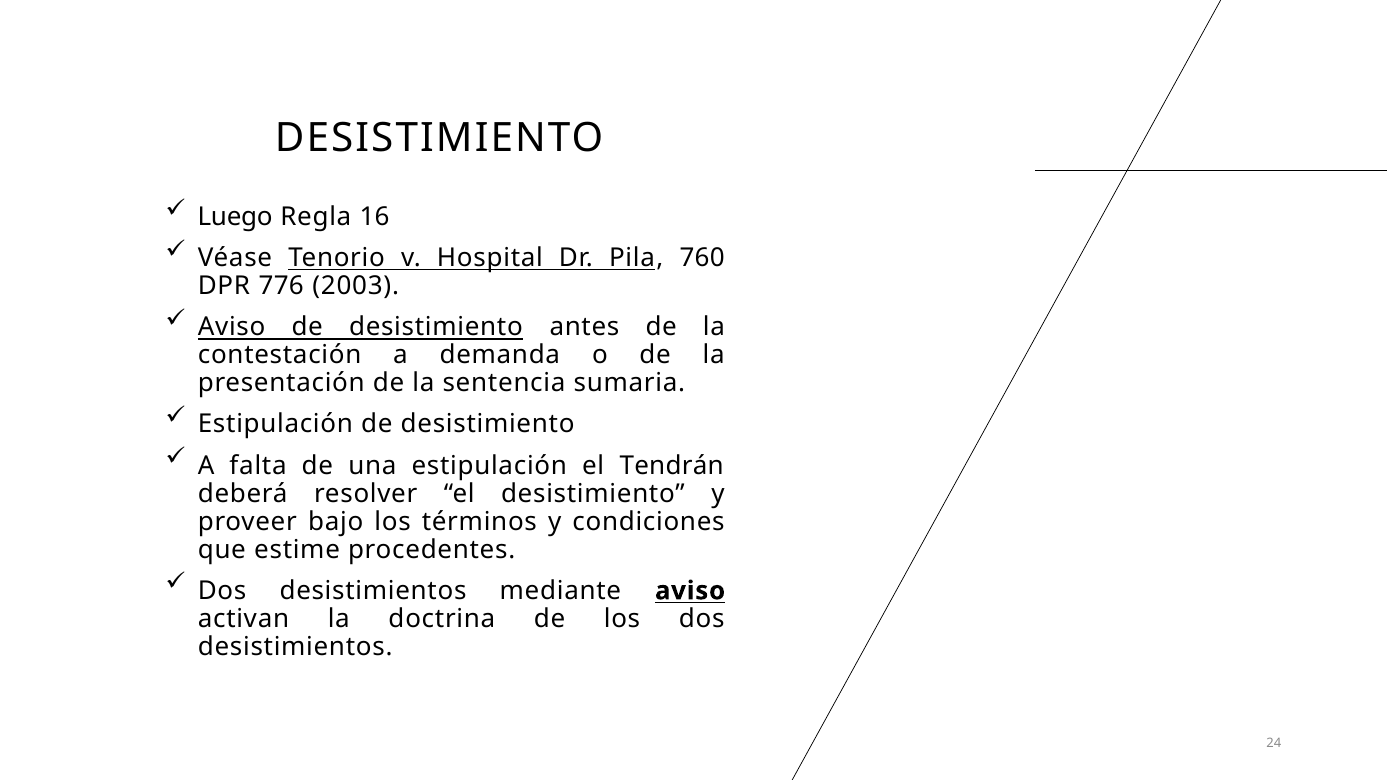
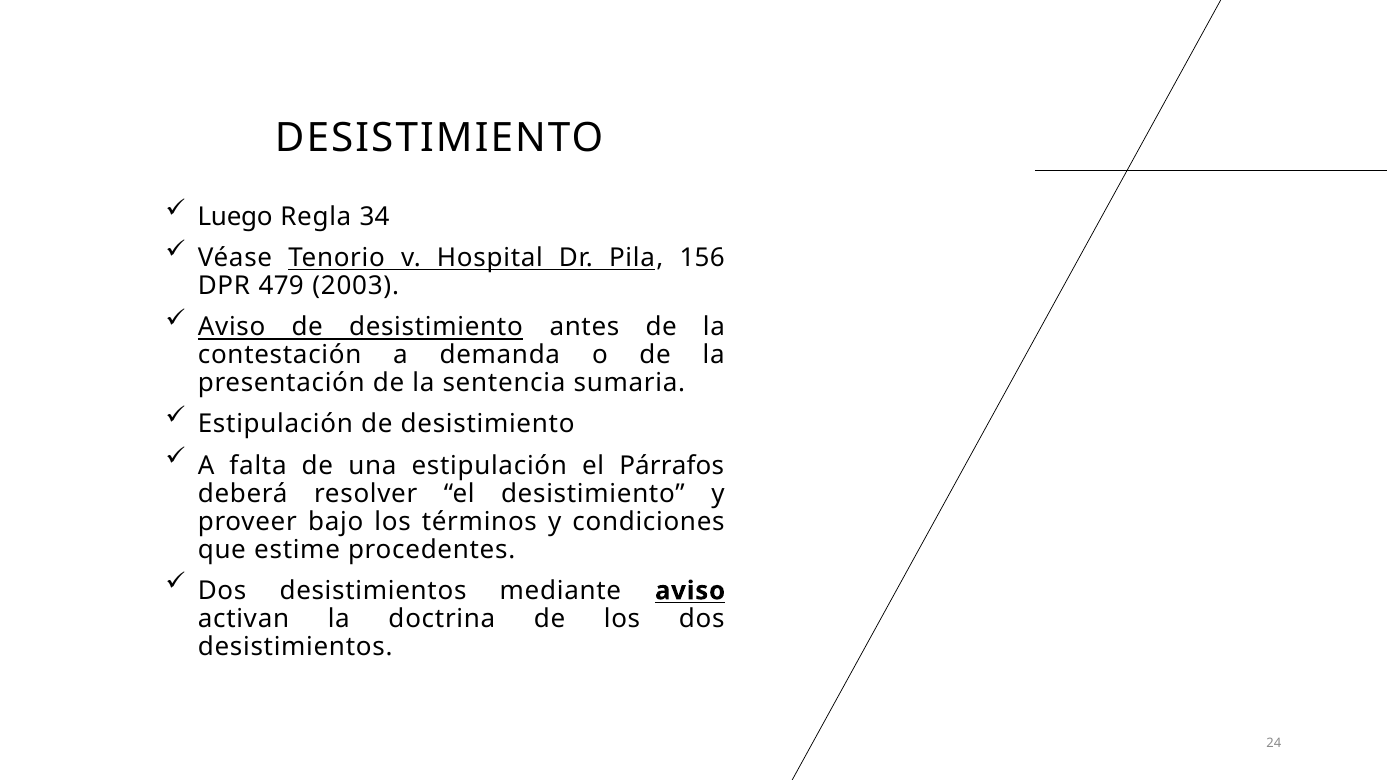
16: 16 -> 34 (375, 217)
760: 760 -> 156 (702, 258)
776: 776 -> 479 (281, 286)
Tendrán: Tendrán -> Párrafos (672, 466)
